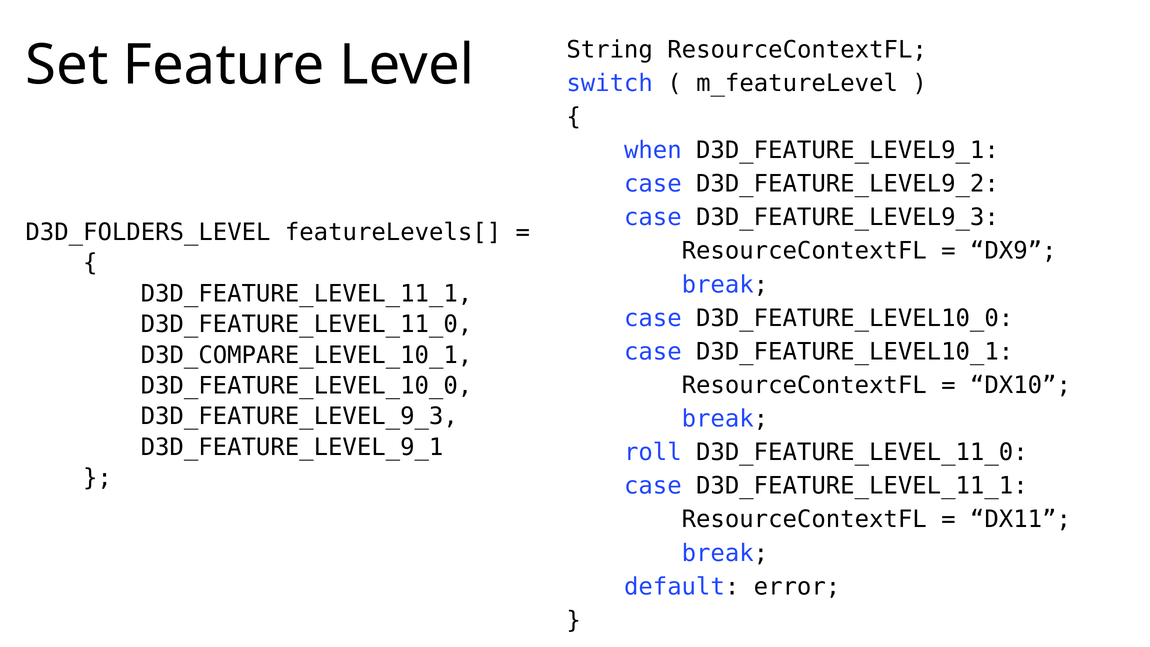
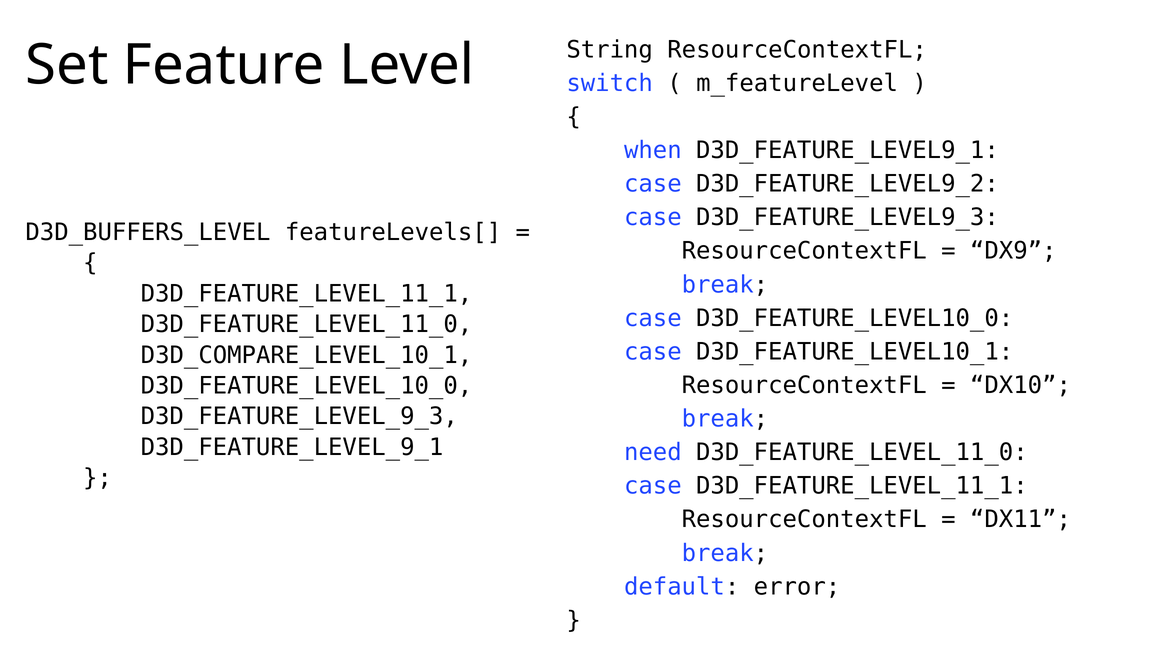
D3D_FOLDERS_LEVEL: D3D_FOLDERS_LEVEL -> D3D_BUFFERS_LEVEL (148, 232)
roll: roll -> need (653, 452)
